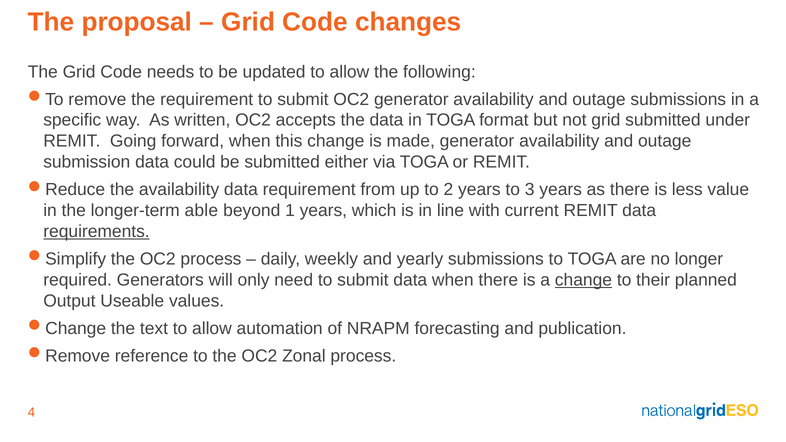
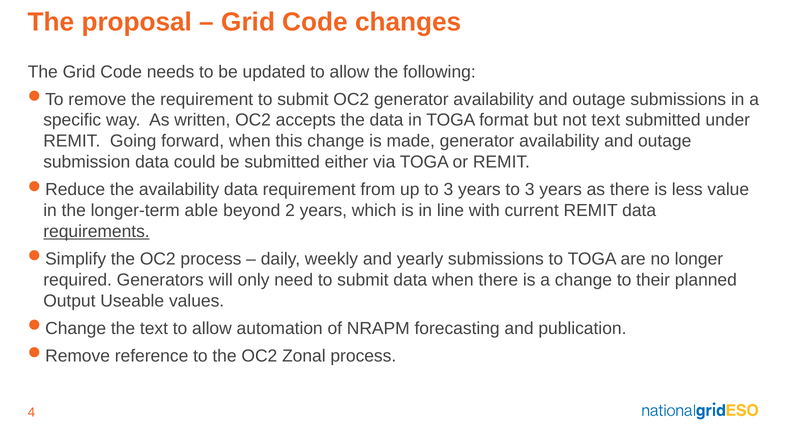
not grid: grid -> text (606, 120)
up to 2: 2 -> 3 (448, 190)
1: 1 -> 2 (290, 211)
change underline: present -> none (583, 280)
